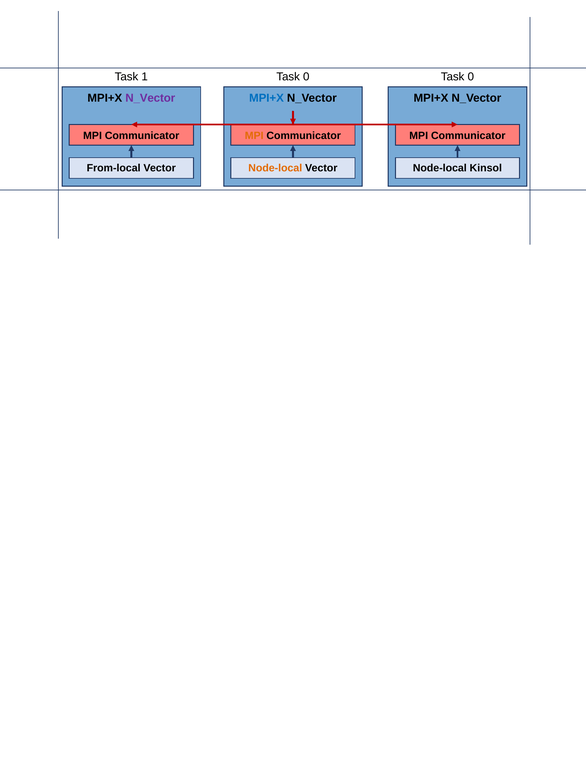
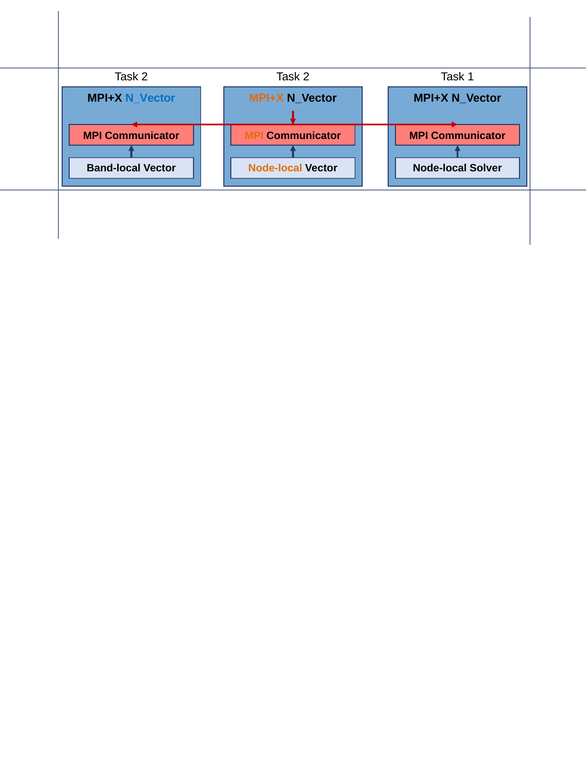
1: 1 -> 2 (145, 77)
0: 0 -> 2 (306, 77)
0: 0 -> 1 (471, 77)
N_Vector colour: purple -> blue (150, 98)
MPI+X colour: blue -> orange (266, 98)
From-local: From-local -> Band-local (114, 168)
Kinsol: Kinsol -> Solver (486, 168)
